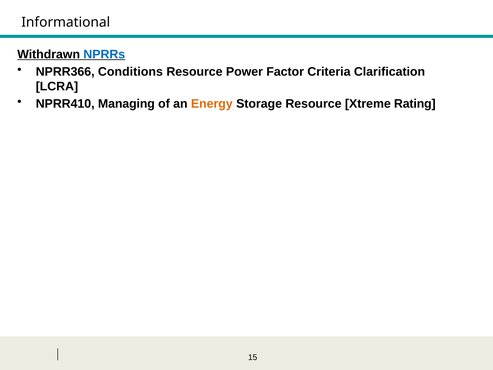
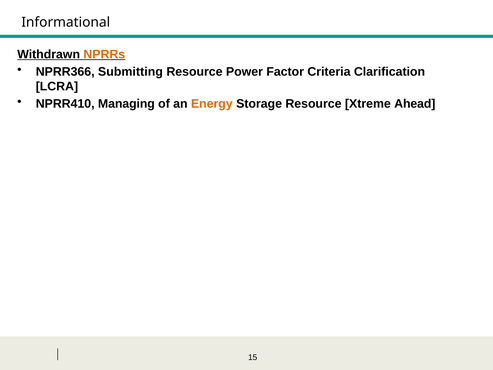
NPRRs colour: blue -> orange (104, 54)
Conditions: Conditions -> Submitting (130, 72)
Rating: Rating -> Ahead (415, 104)
